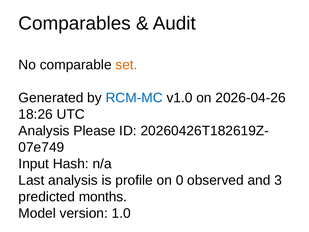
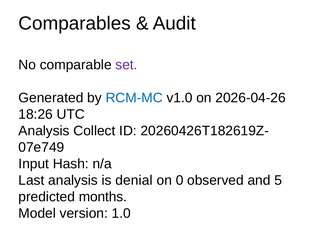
set colour: orange -> purple (126, 65)
Please: Please -> Collect (94, 131)
profile: profile -> denial (134, 180)
3: 3 -> 5 (278, 180)
